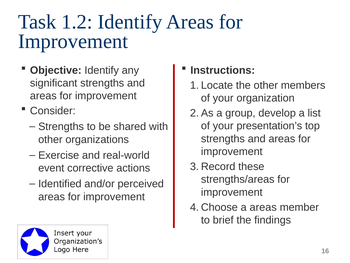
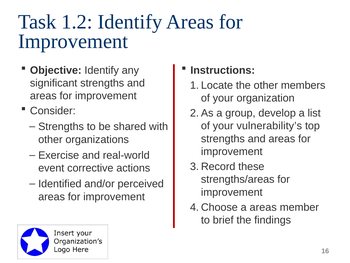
presentation’s: presentation’s -> vulnerability’s (269, 126)
